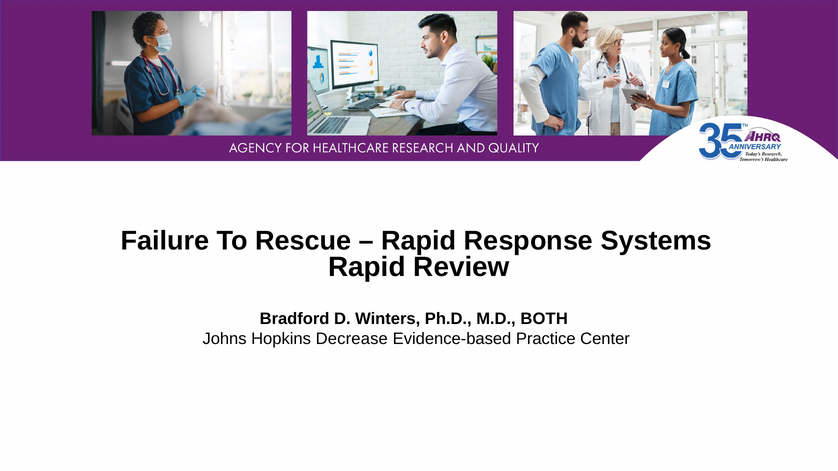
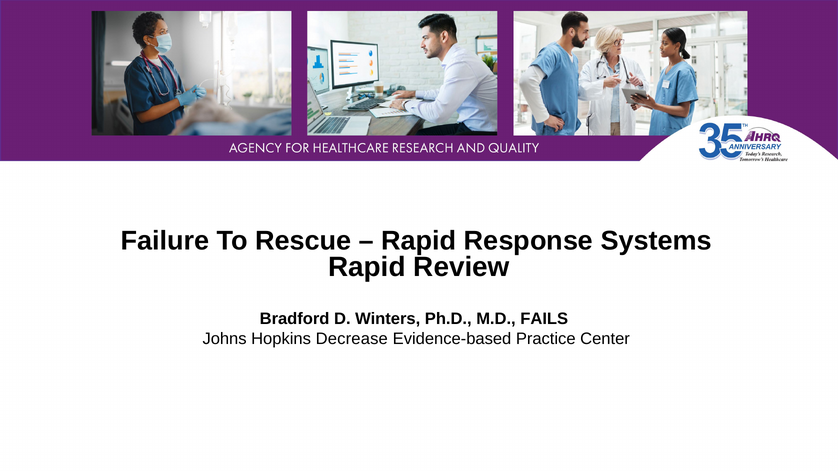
BOTH: BOTH -> FAILS (544, 319)
